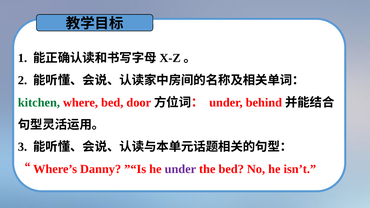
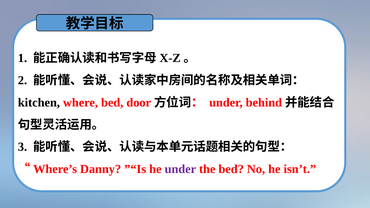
kitchen colour: green -> black (39, 103)
